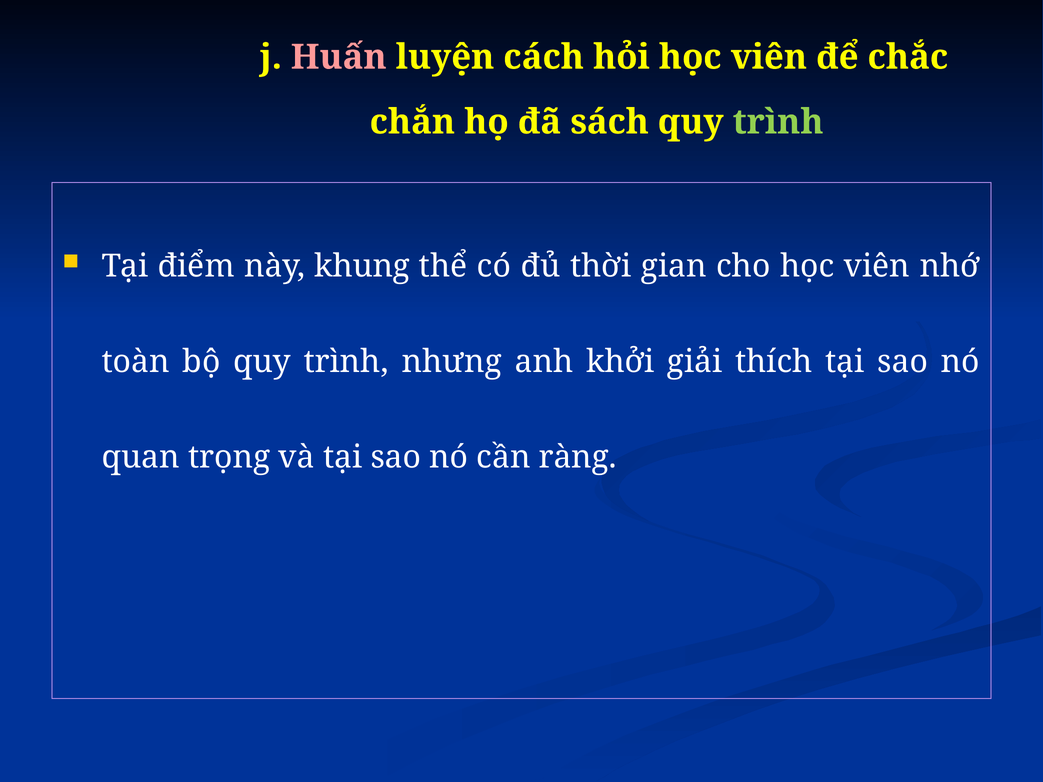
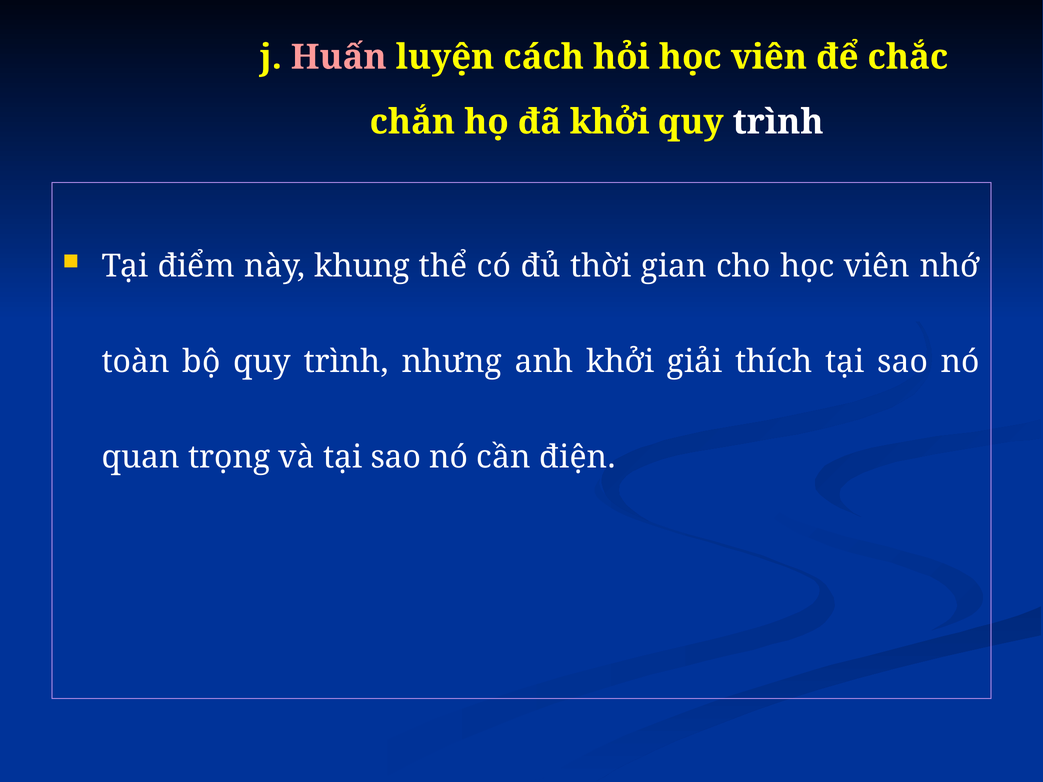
đã sách: sách -> khởi (610, 122)
trình colour: light green -> white (778, 122)
ràng: ràng -> điện (578, 458)
